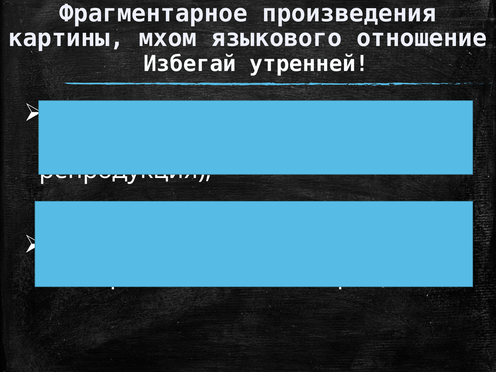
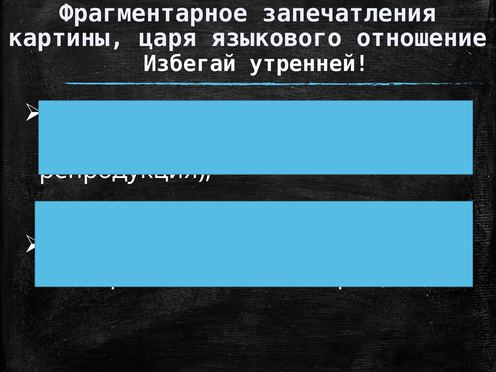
произведения: произведения -> запечатления (349, 13)
мхом: мхом -> царя (168, 38)
